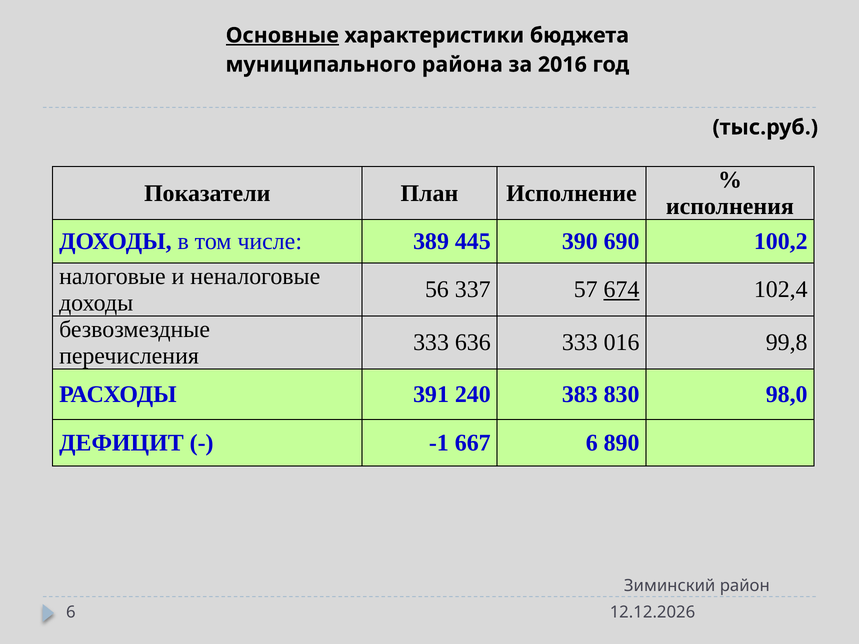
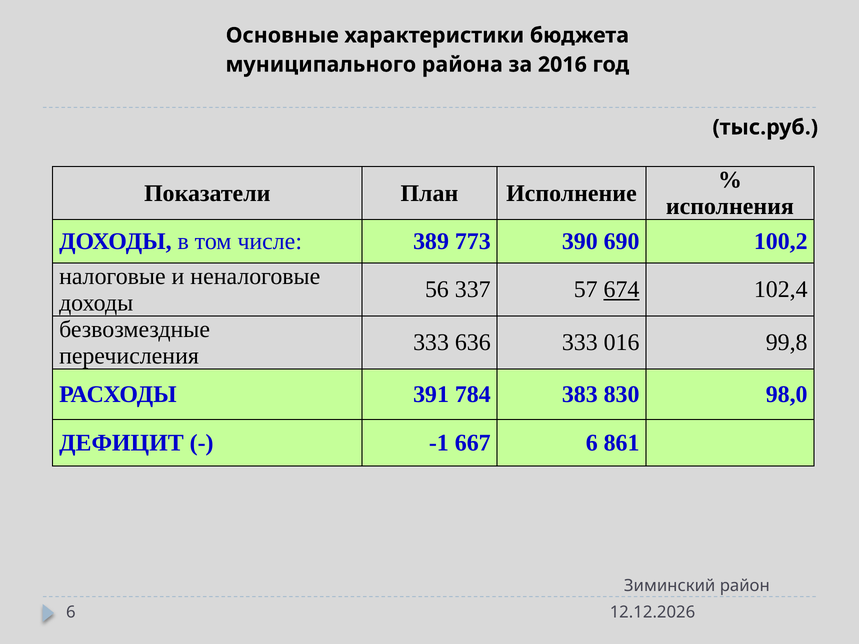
Основные underline: present -> none (282, 35)
445: 445 -> 773 (473, 241)
240: 240 -> 784 (473, 395)
890: 890 -> 861 (622, 443)
